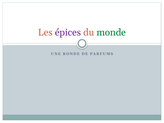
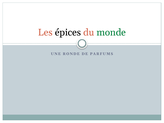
épices colour: purple -> black (68, 32)
